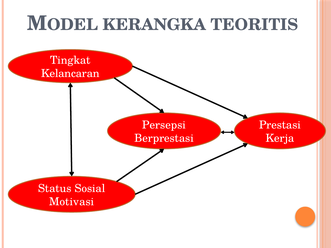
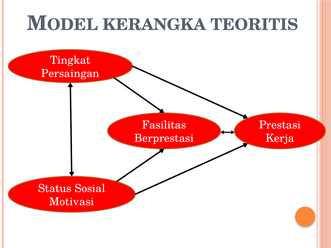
Kelancaran: Kelancaran -> Persaingan (70, 74)
Persepsi: Persepsi -> Fasilitas (164, 125)
